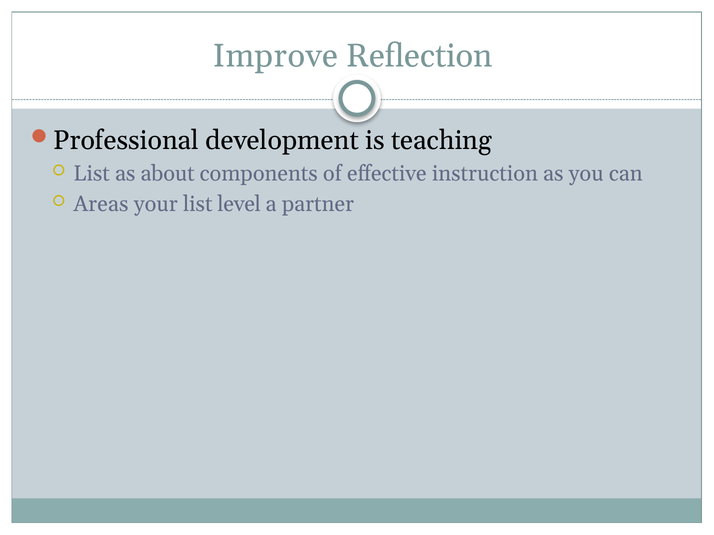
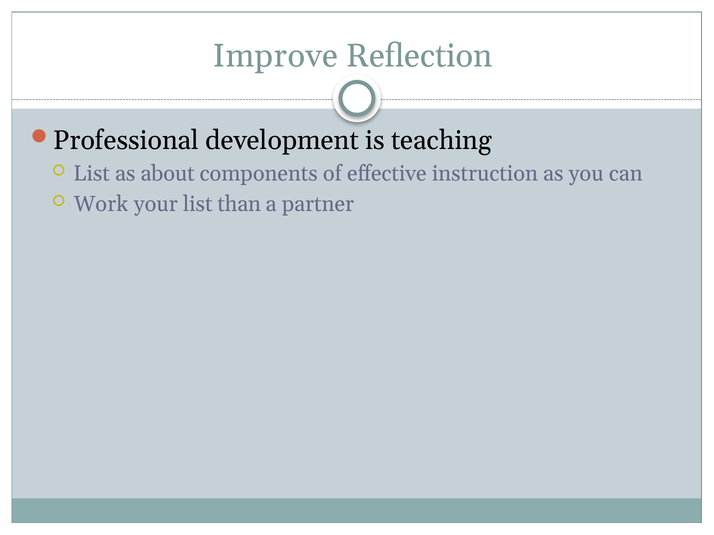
Areas: Areas -> Work (101, 204)
level: level -> than (239, 204)
